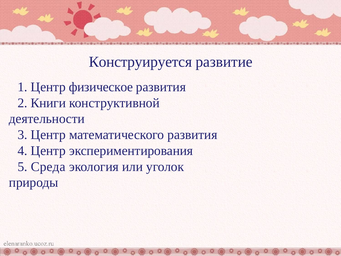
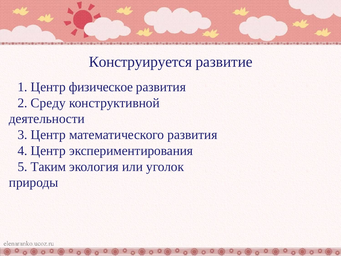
Книги: Книги -> Среду (48, 103)
Среда: Среда -> Таким (48, 166)
